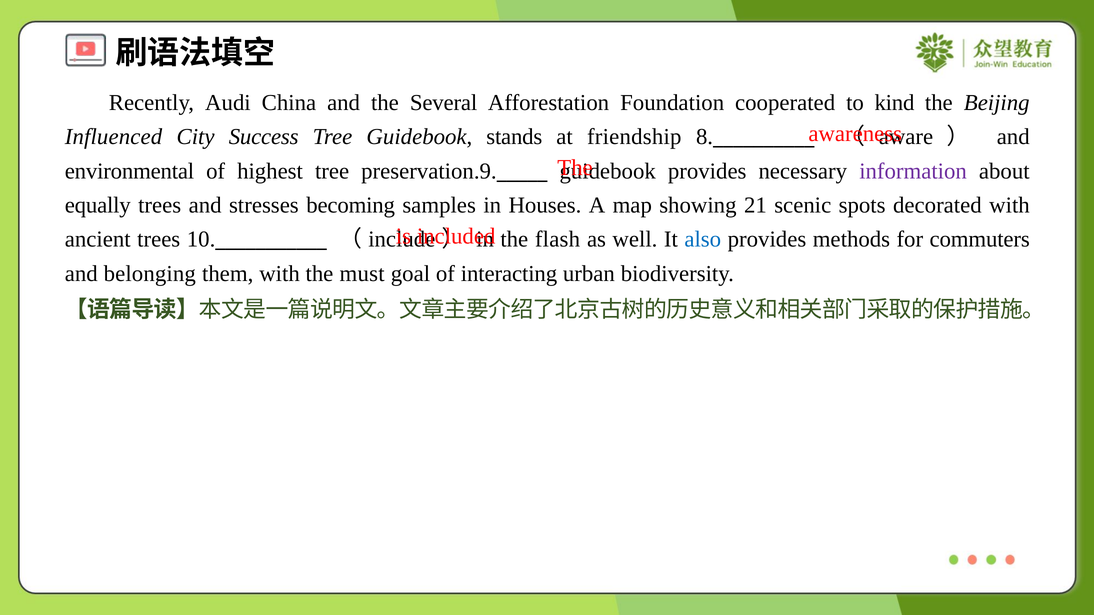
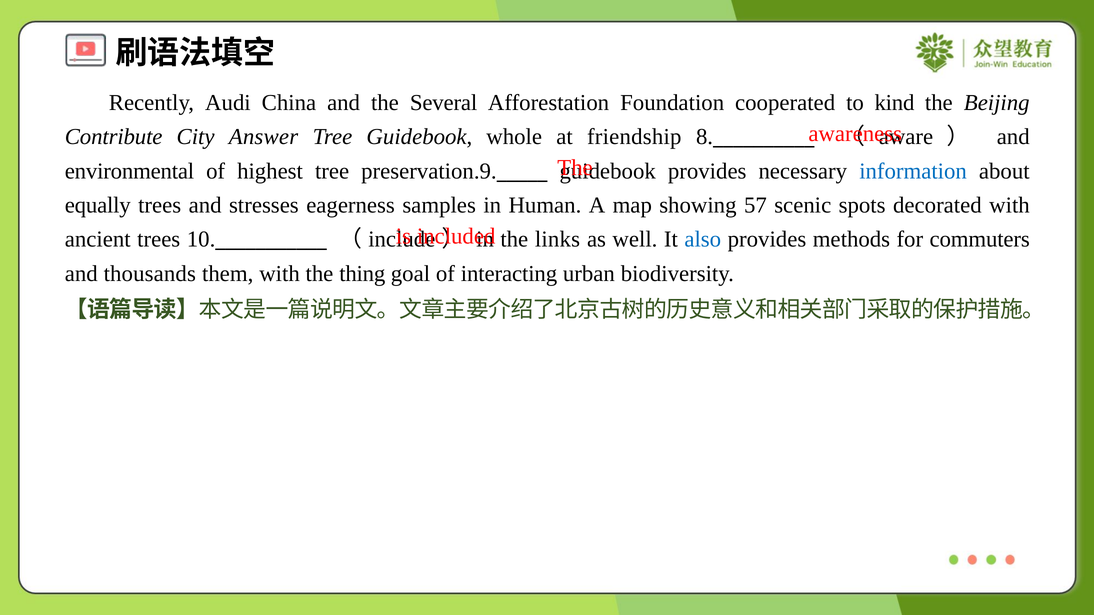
Influenced: Influenced -> Contribute (114, 137)
Success: Success -> Answer (263, 137)
stands: stands -> whole (514, 137)
information colour: purple -> blue (913, 171)
becoming: becoming -> eagerness (351, 205)
Houses: Houses -> Human (545, 205)
21: 21 -> 57 (755, 205)
flash: flash -> links (558, 240)
belonging: belonging -> thousands (150, 274)
must: must -> thing (362, 274)
